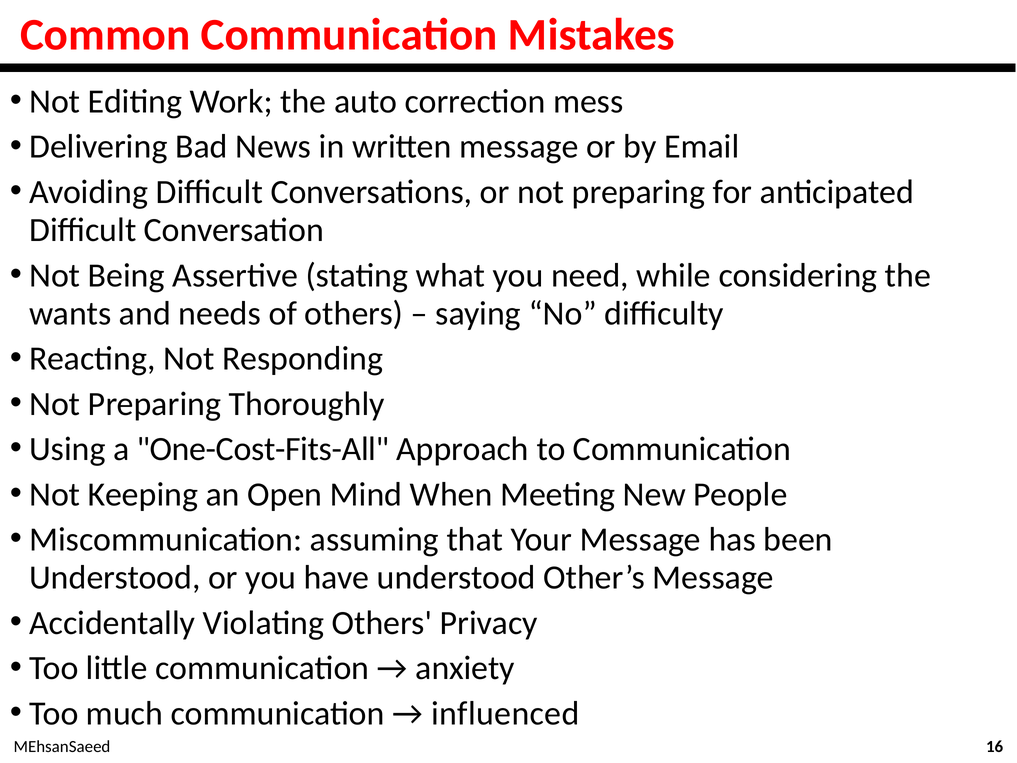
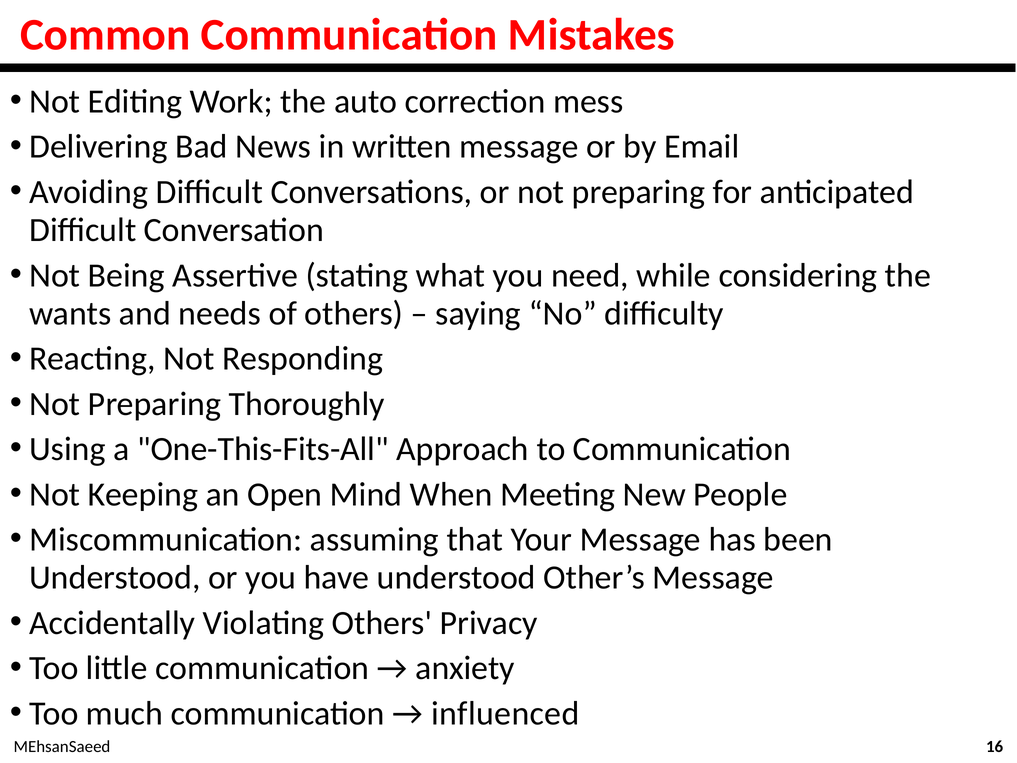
One-Cost-Fits-All: One-Cost-Fits-All -> One-This-Fits-All (263, 449)
